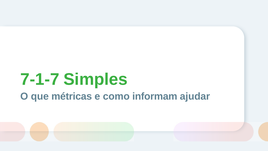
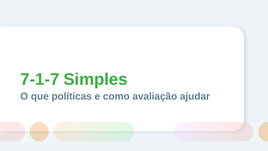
métricas: métricas -> políticas (72, 96)
informam: informam -> avaliação (155, 96)
